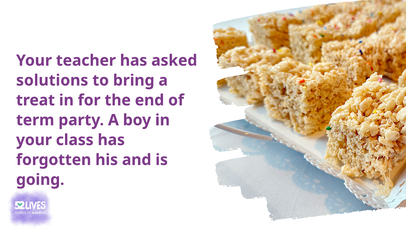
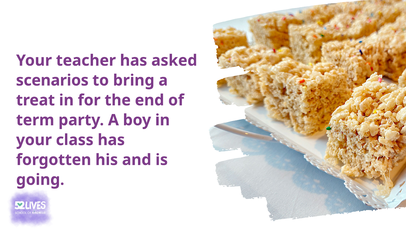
solutions: solutions -> scenarios (52, 80)
